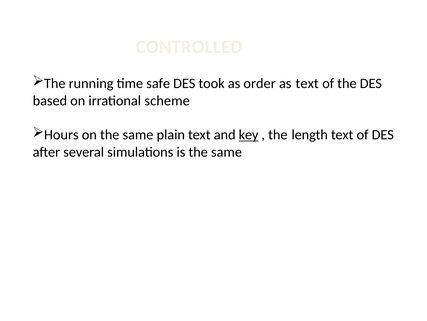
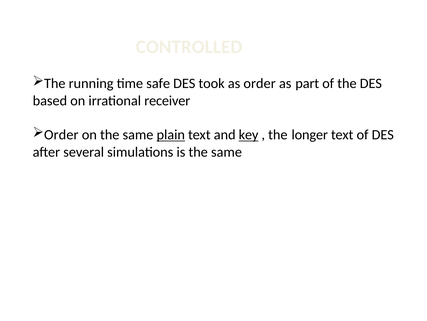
as text: text -> part (307, 83)
scheme: scheme -> receiver (167, 100)
Hours: Hours -> Order (61, 135)
plain underline: none -> present (171, 135)
length: length -> longer (310, 135)
